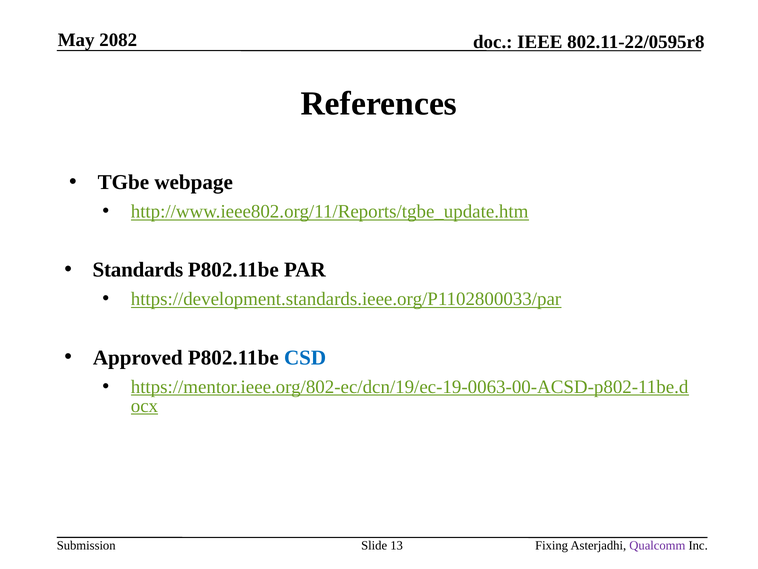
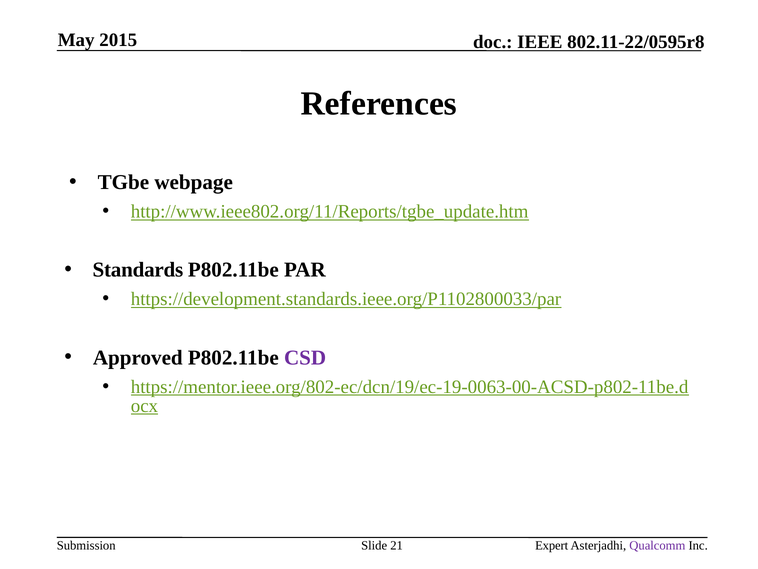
2082: 2082 -> 2015 (118, 40)
CSD colour: blue -> purple (305, 357)
13: 13 -> 21 (397, 545)
Fixing: Fixing -> Expert (552, 545)
